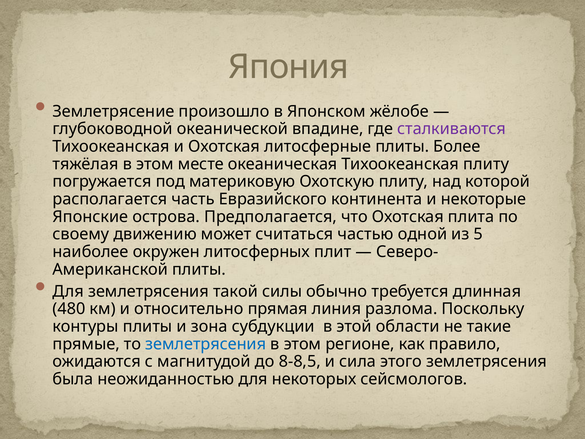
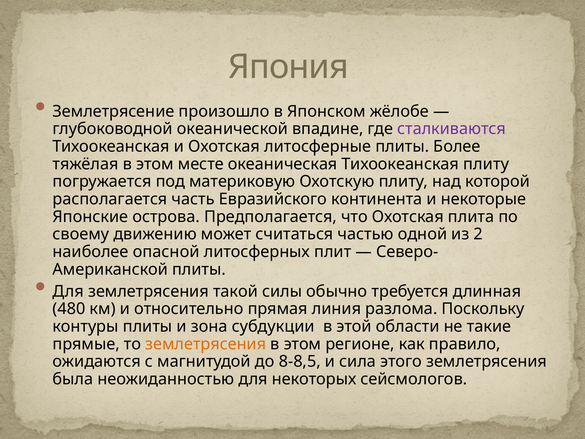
5: 5 -> 2 (478, 234)
окружен: окружен -> опасной (166, 252)
землетрясения colour: blue -> orange (206, 344)
